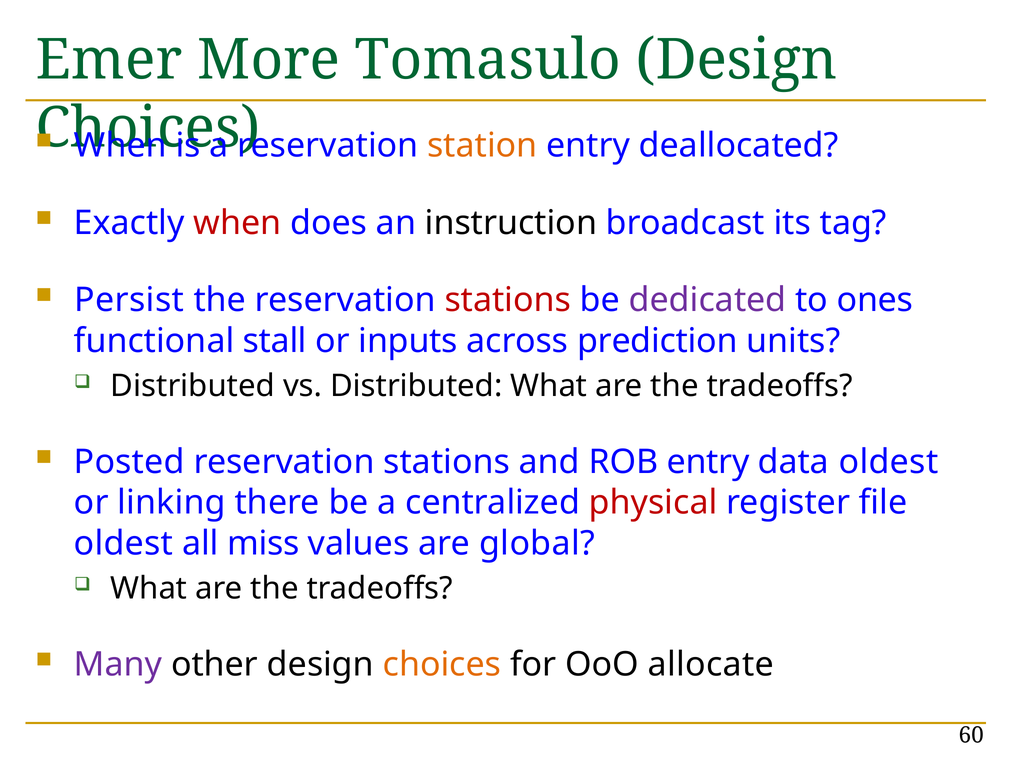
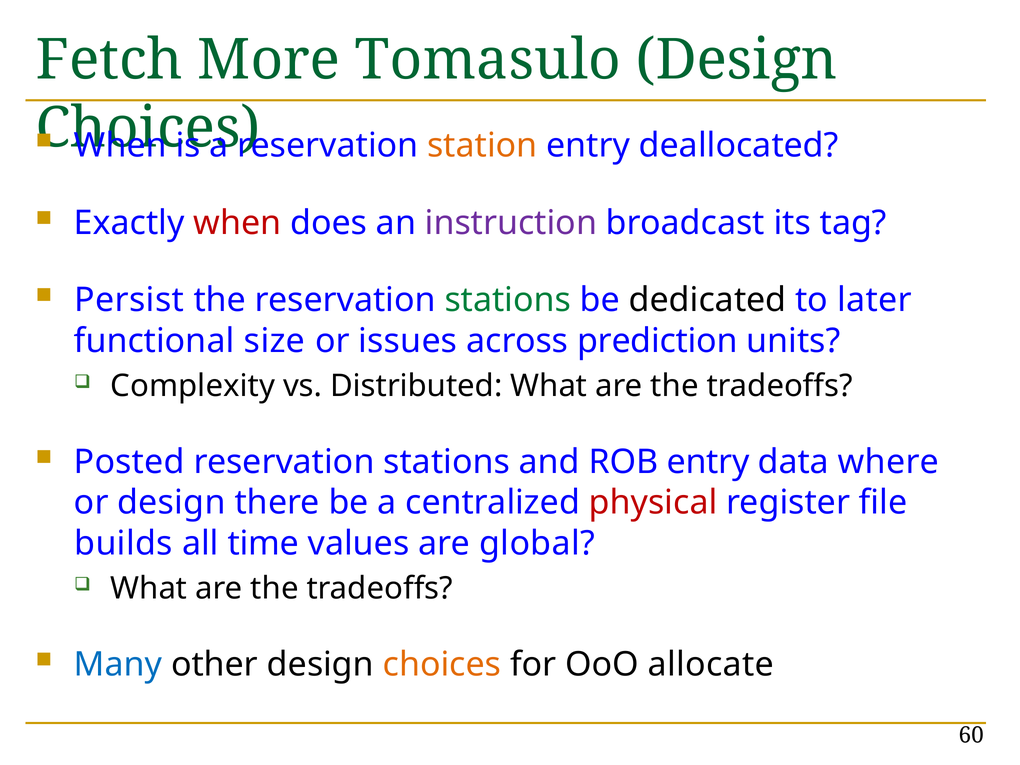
Emer: Emer -> Fetch (109, 60)
instruction colour: black -> purple (511, 223)
stations colour: red -> green (508, 300)
dedicated colour: purple -> black (708, 300)
ones: ones -> later (874, 300)
stall: stall -> size (275, 341)
inputs: inputs -> issues (408, 341)
Distributed: Distributed -> Complexity (193, 386)
data oldest: oldest -> where (889, 462)
or linking: linking -> design (171, 503)
oldest: oldest -> builds (123, 544)
miss: miss -> time (263, 544)
Many colour: purple -> blue (118, 664)
